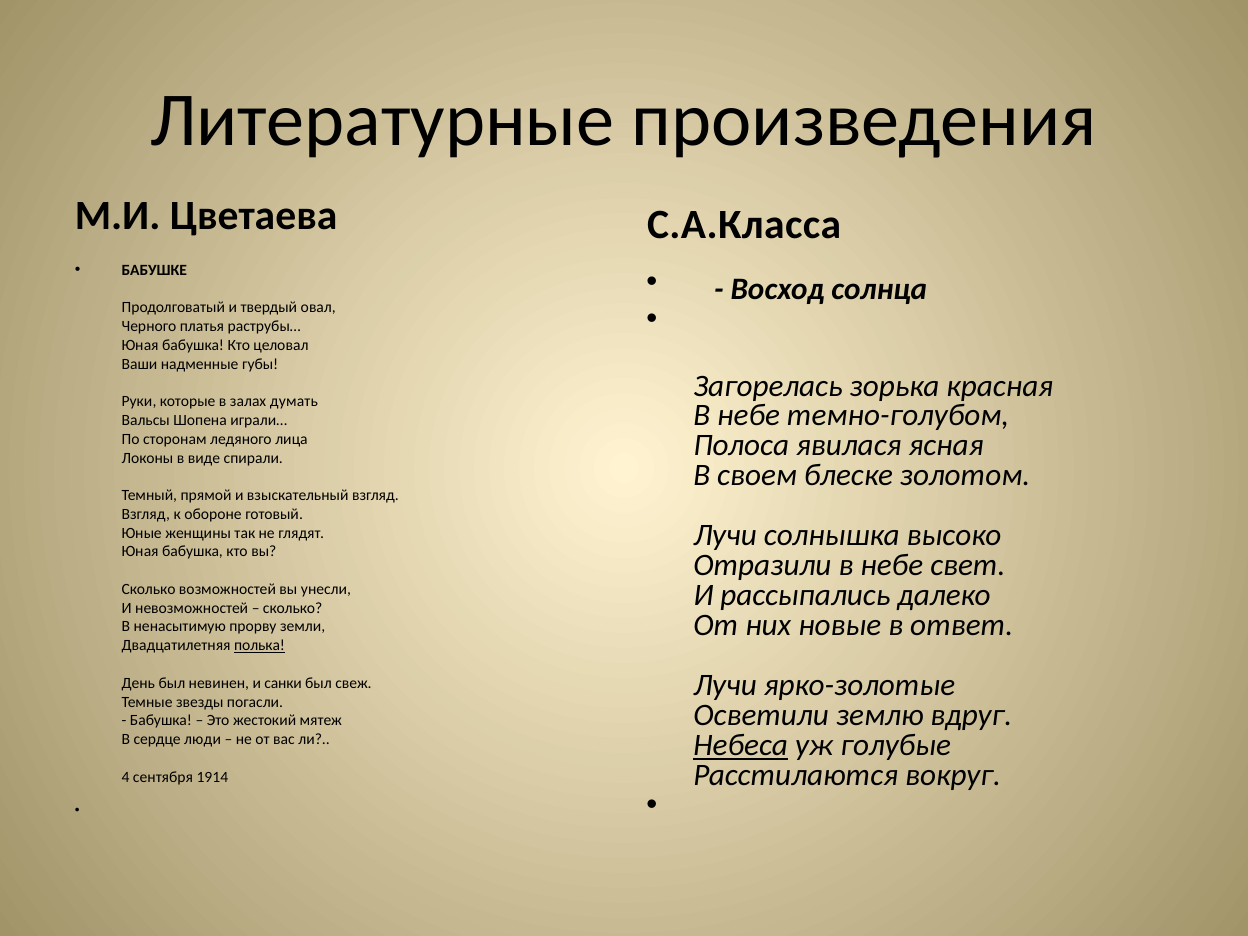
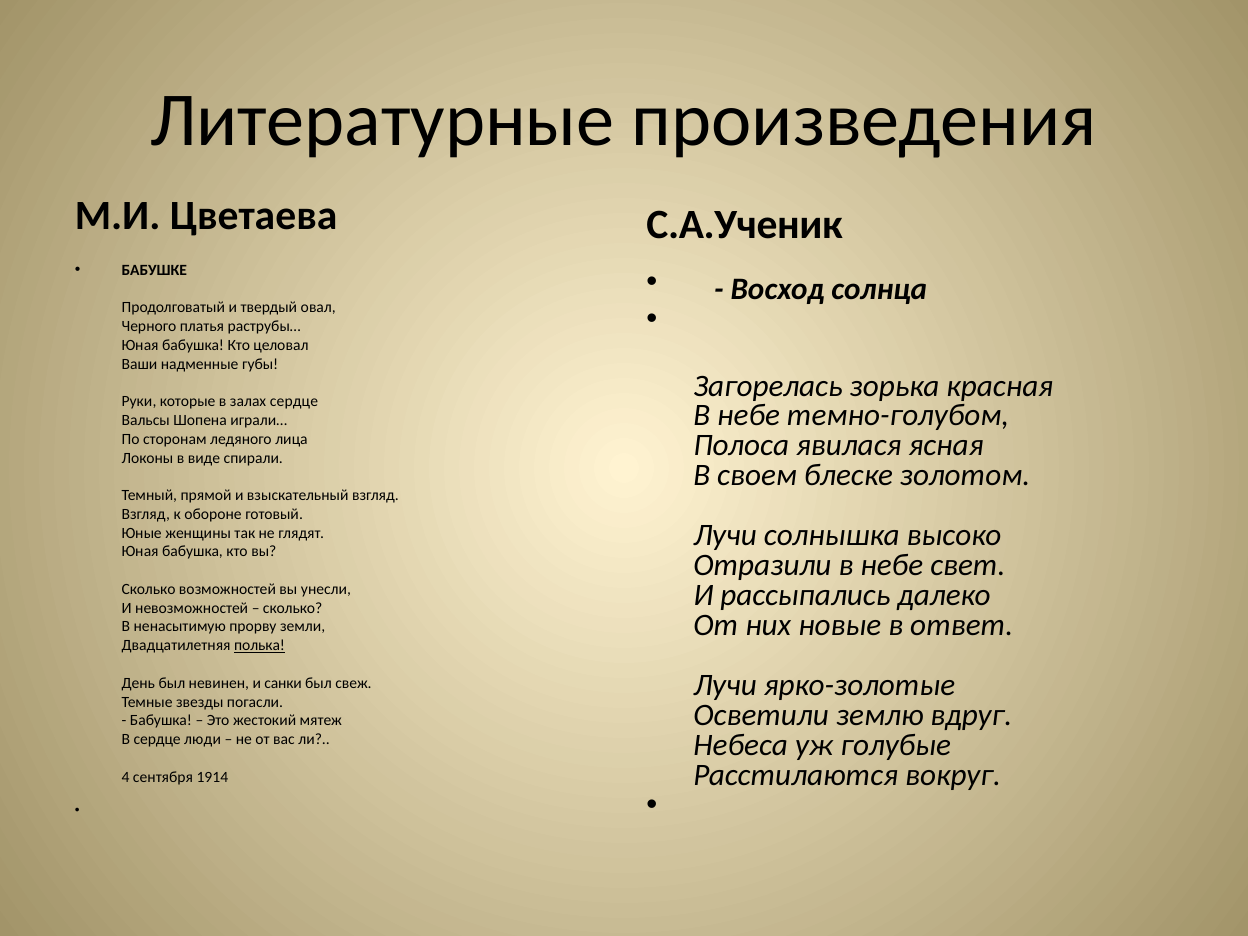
С.А.Класса: С.А.Класса -> С.А.Ученик (745, 225)
залах думать: думать -> сердце (294, 402)
Небеса underline: present -> none (741, 745)
